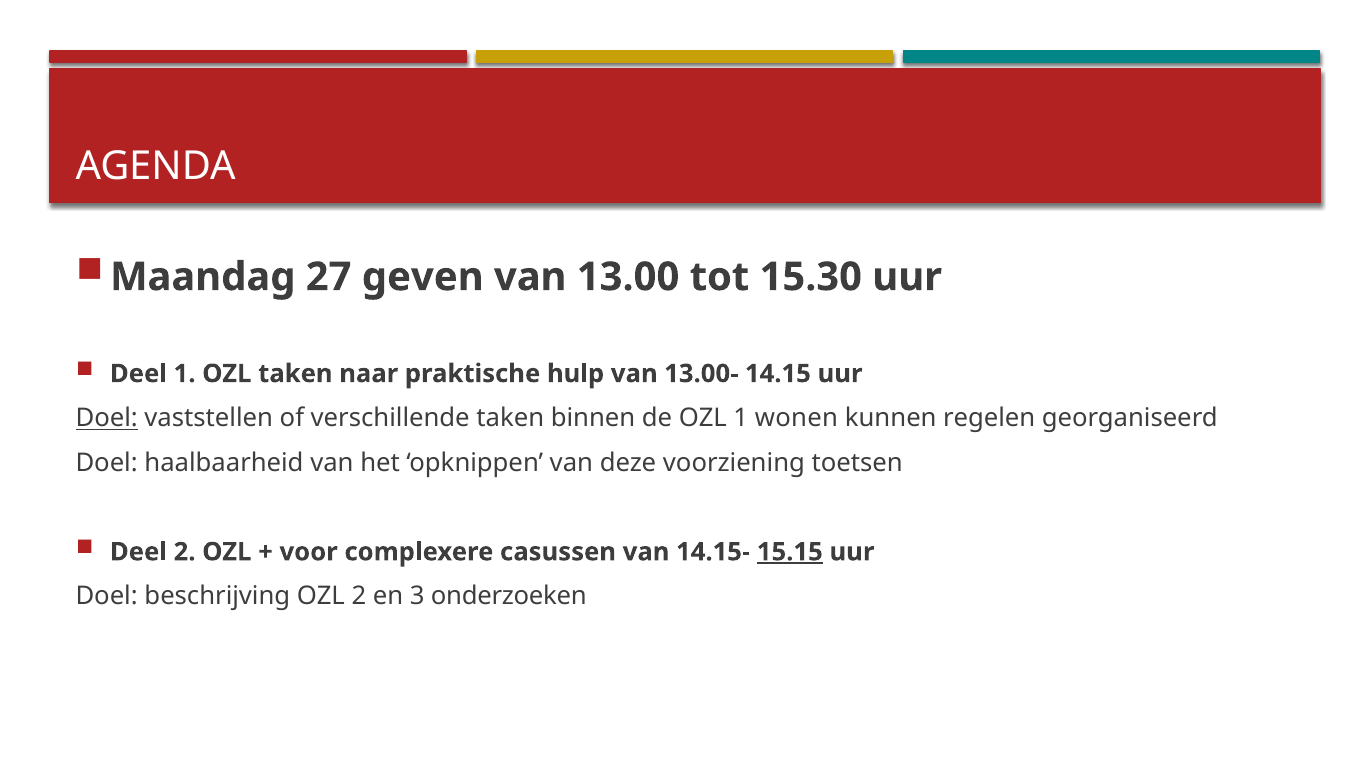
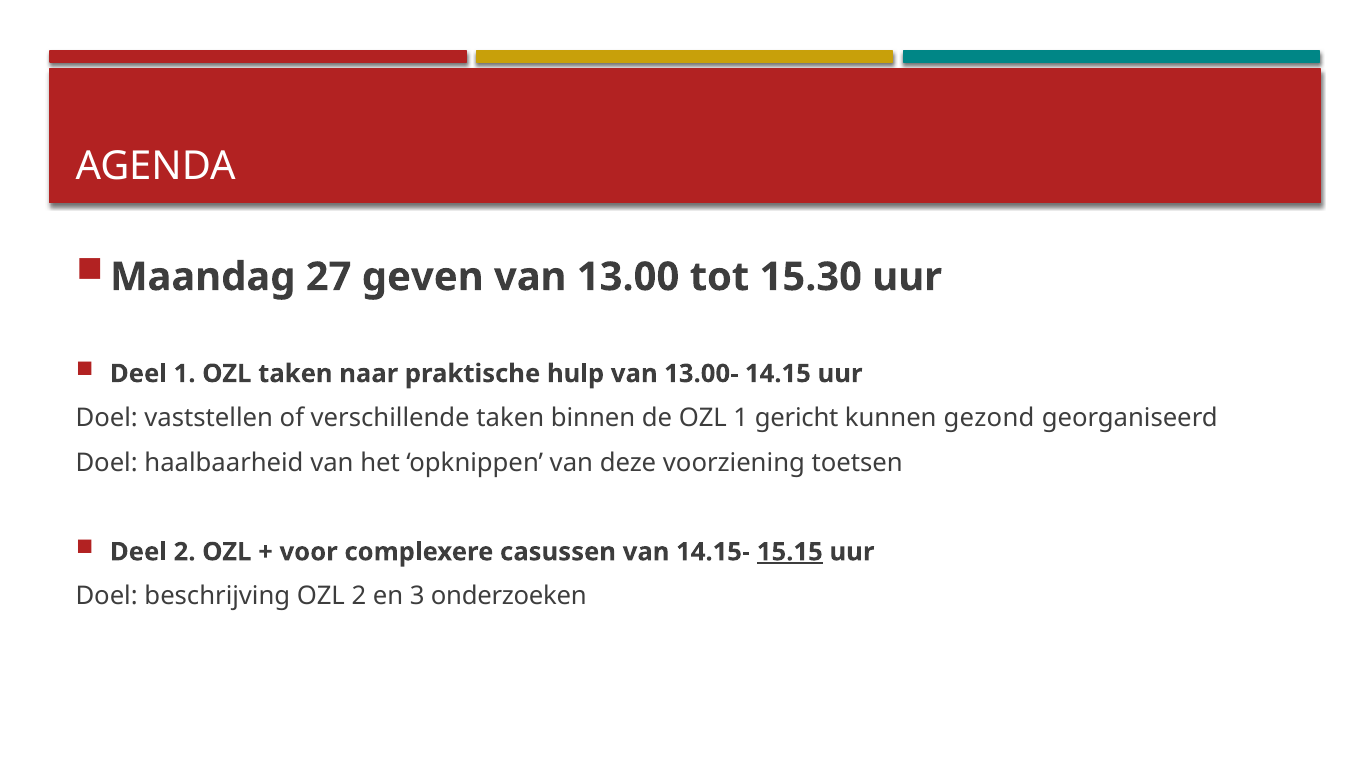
Doel underline: present -> none (107, 418)
wonen: wonen -> gericht (797, 418)
regelen: regelen -> gezond (989, 418)
